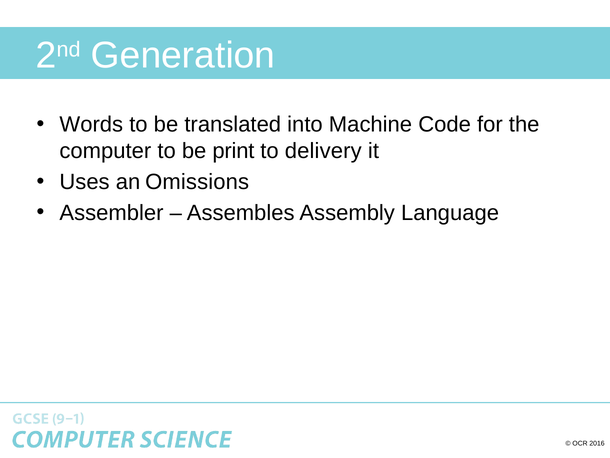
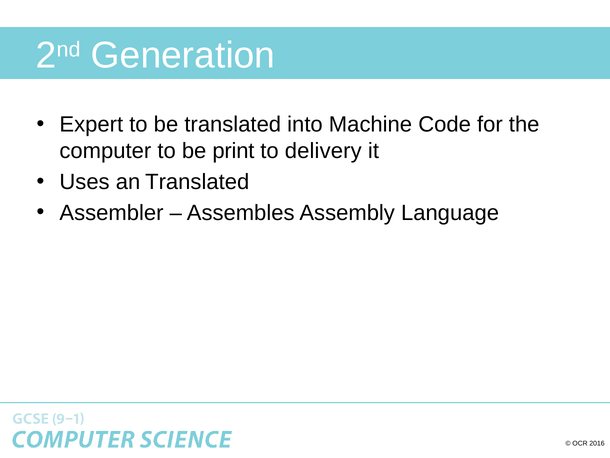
Words: Words -> Expert (91, 125)
an Omissions: Omissions -> Translated (197, 182)
